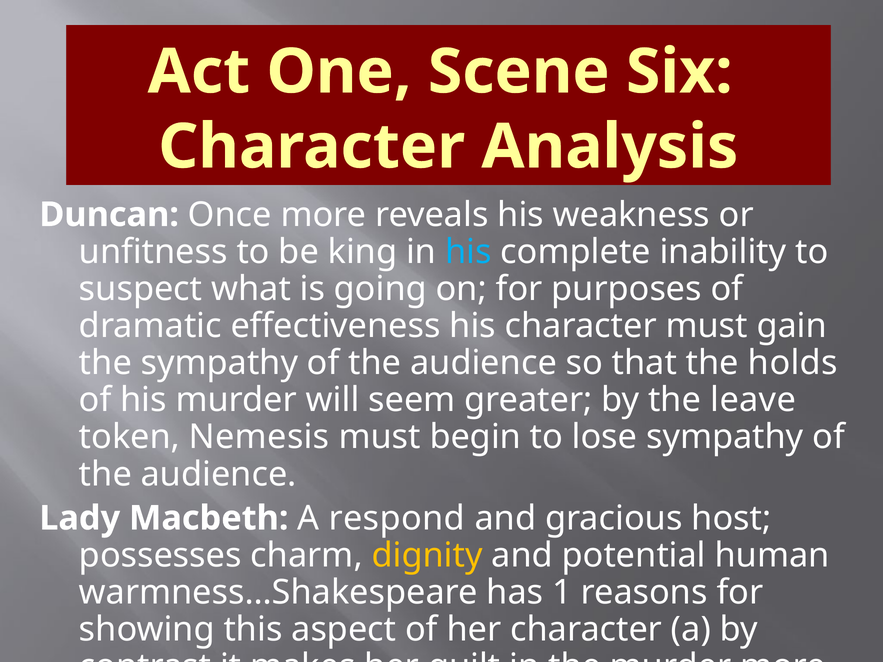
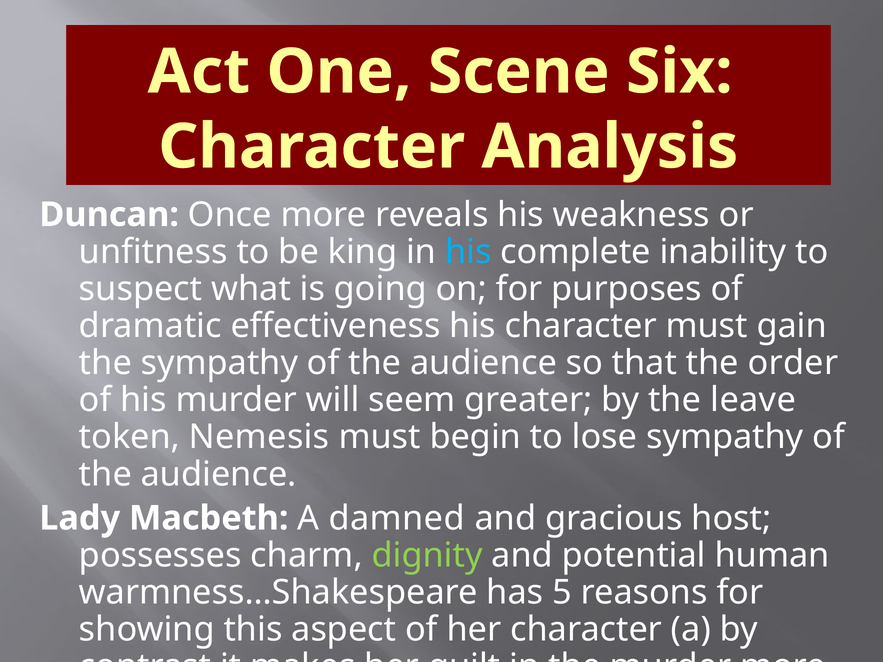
holds: holds -> order (793, 363)
respond: respond -> damned (397, 518)
dignity colour: yellow -> light green (427, 555)
1: 1 -> 5 (562, 593)
